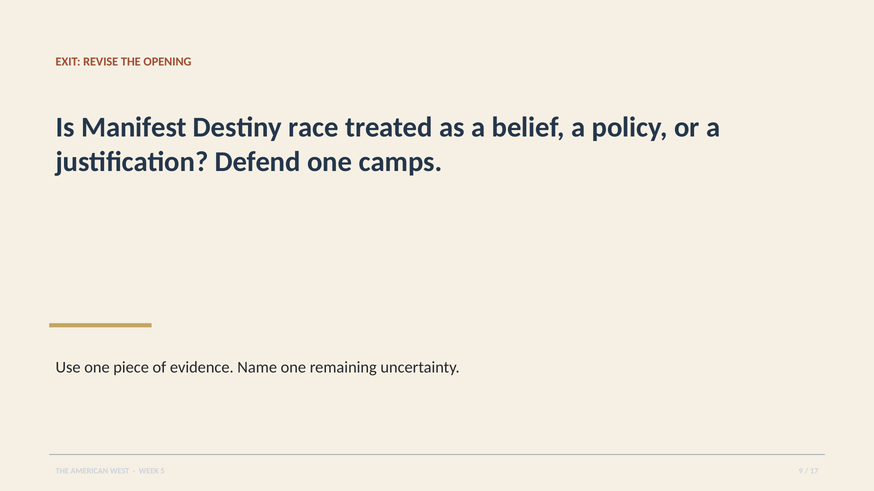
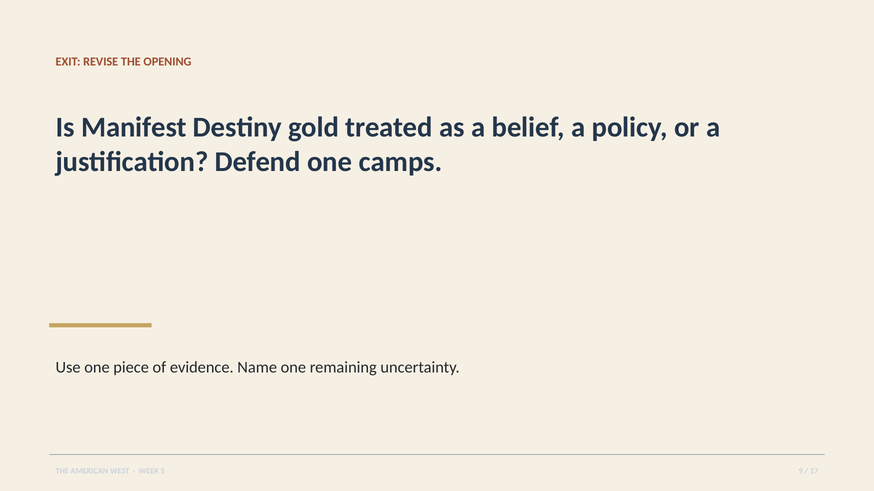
race: race -> gold (313, 128)
